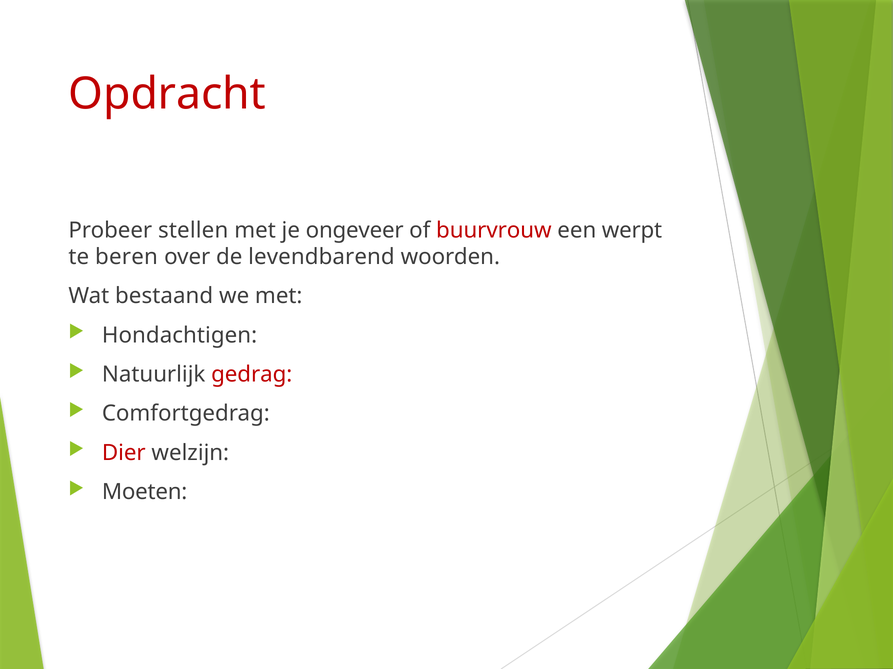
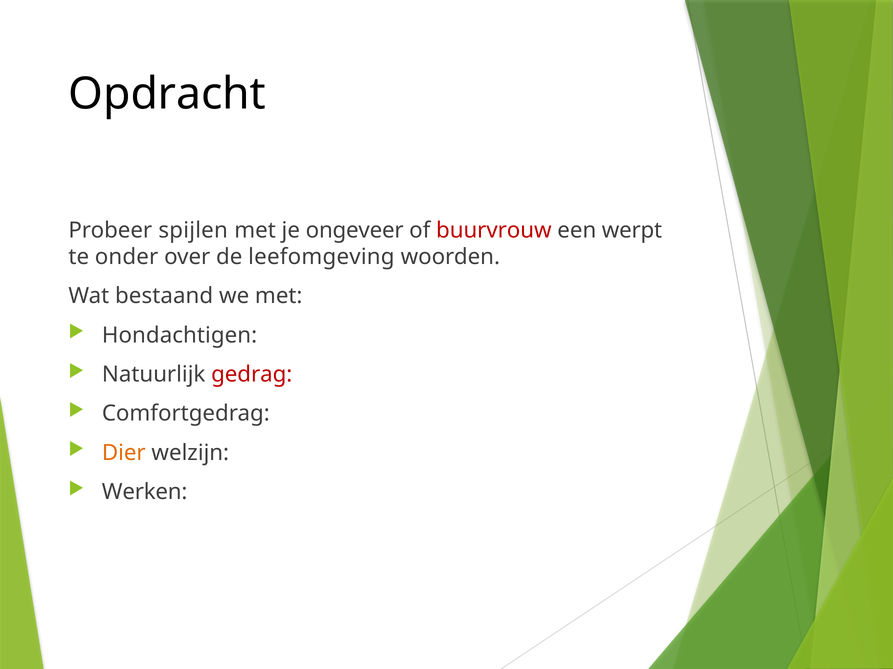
Opdracht colour: red -> black (167, 94)
stellen: stellen -> spijlen (193, 230)
beren: beren -> onder (127, 257)
levendbarend: levendbarend -> leefomgeving (321, 257)
Dier colour: red -> orange (124, 453)
Moeten: Moeten -> Werken (145, 492)
